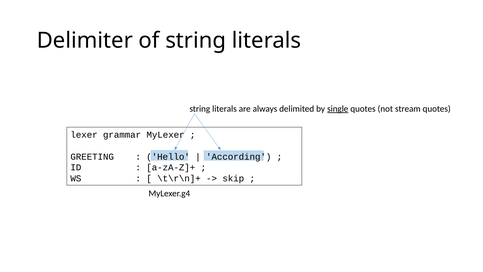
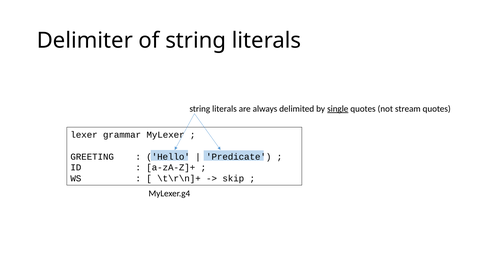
According: According -> Predicate (239, 157)
